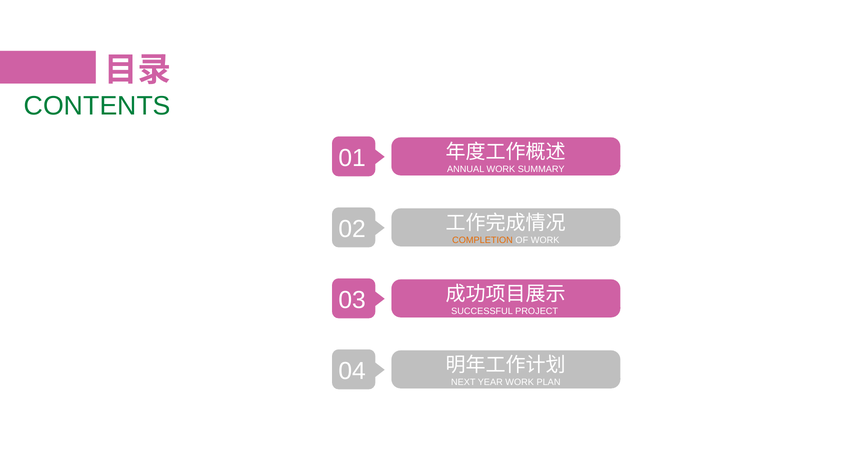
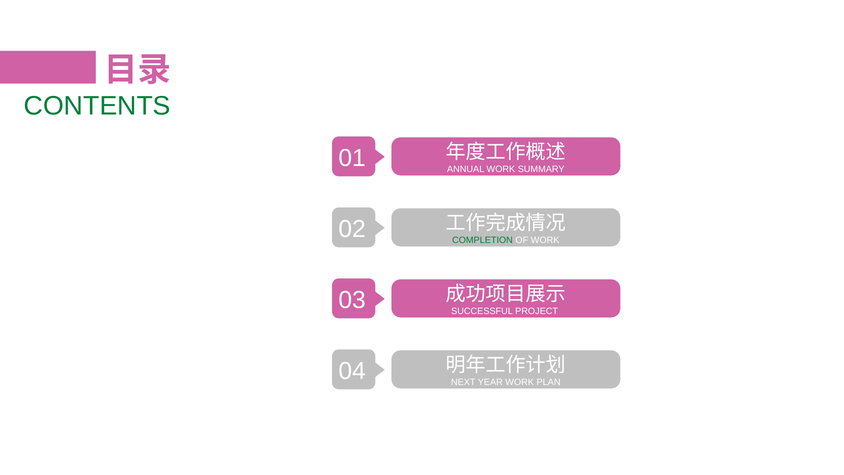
COMPLETION colour: orange -> green (483, 240)
